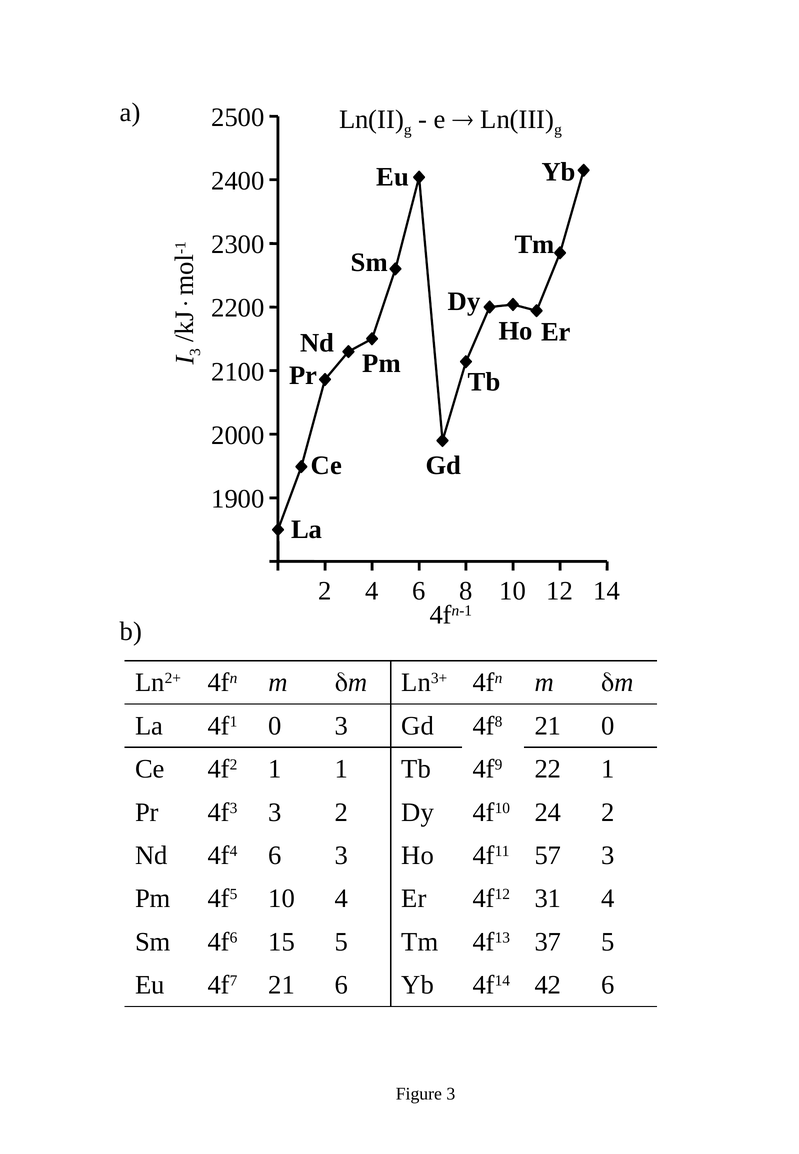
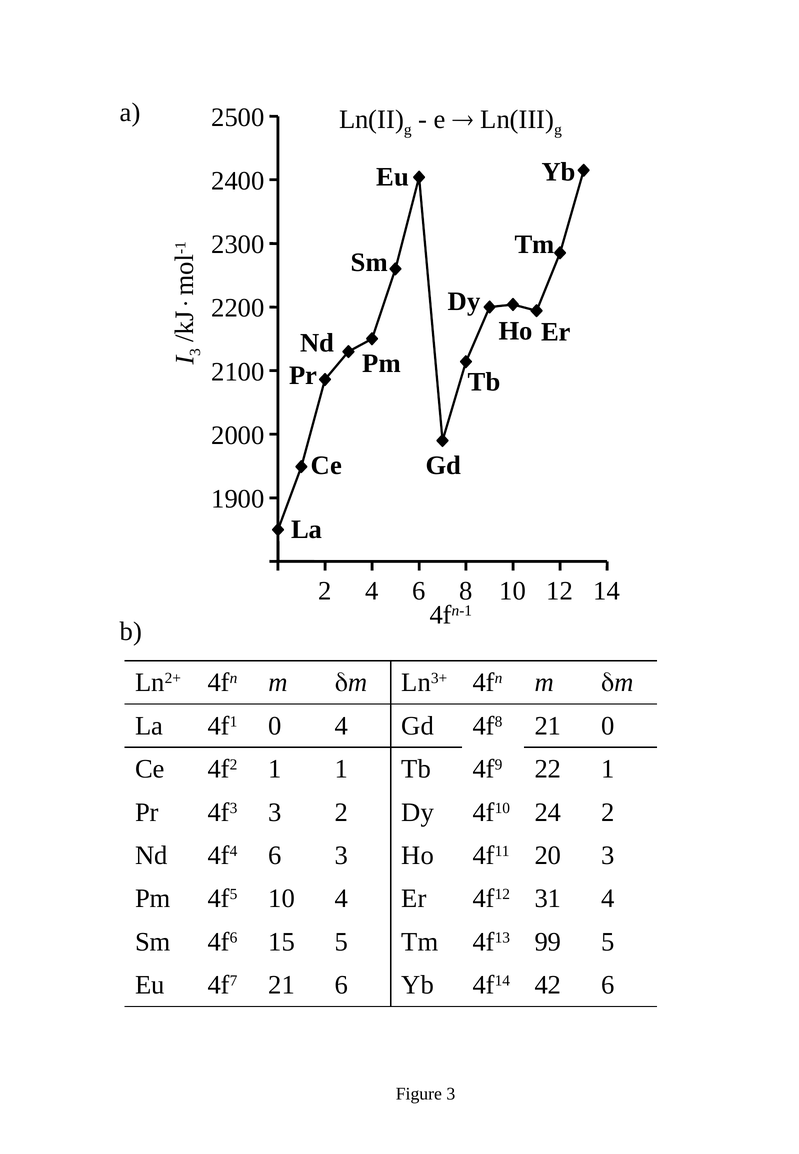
0 3: 3 -> 4 (342, 726)
57: 57 -> 20 (548, 856)
37: 37 -> 99 (548, 942)
